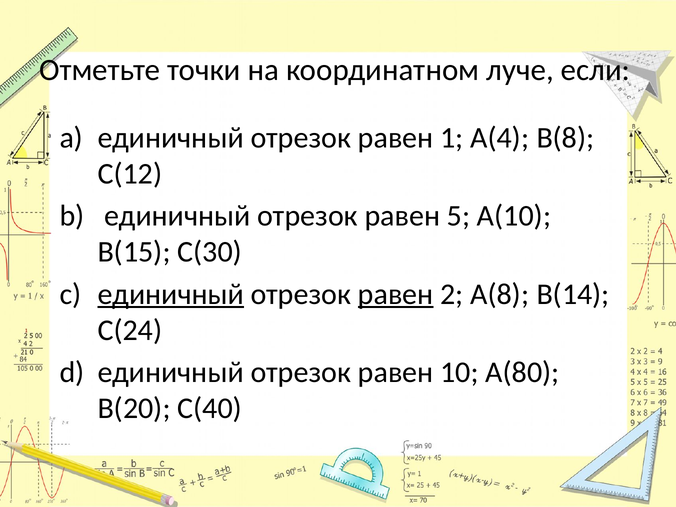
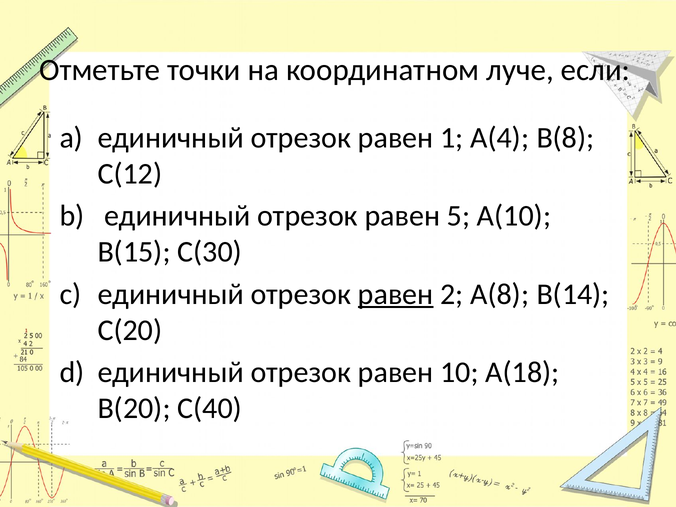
единичный underline: present -> none (171, 294)
С(24: С(24 -> С(20 (130, 330)
А(80: А(80 -> А(18 (522, 372)
